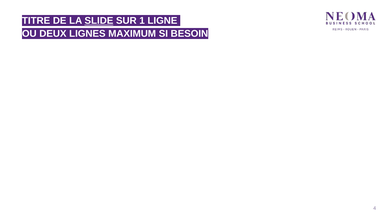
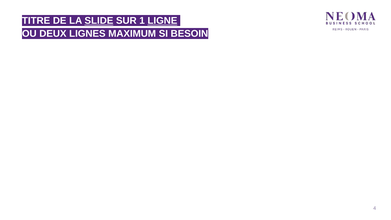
LIGNE underline: none -> present (162, 21)
